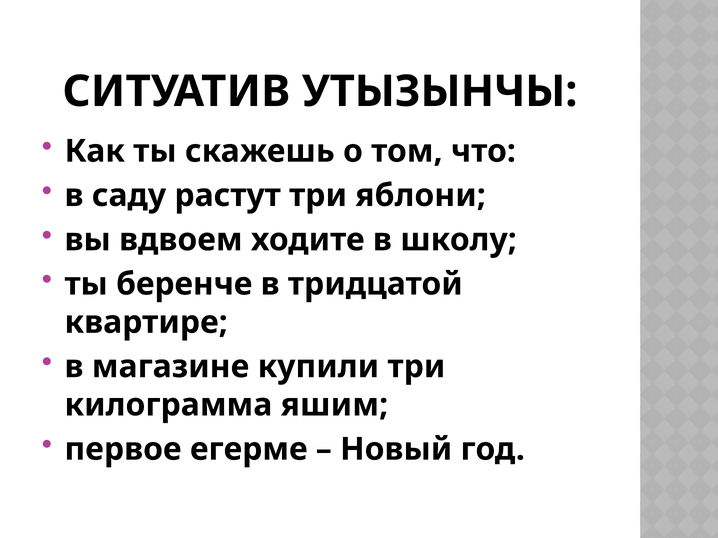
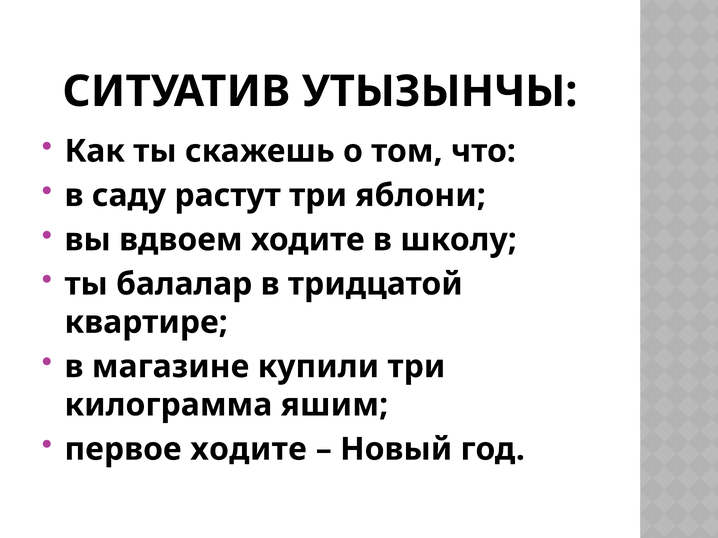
беренче: беренче -> балалар (184, 284)
первое егерме: егерме -> ходите (249, 450)
